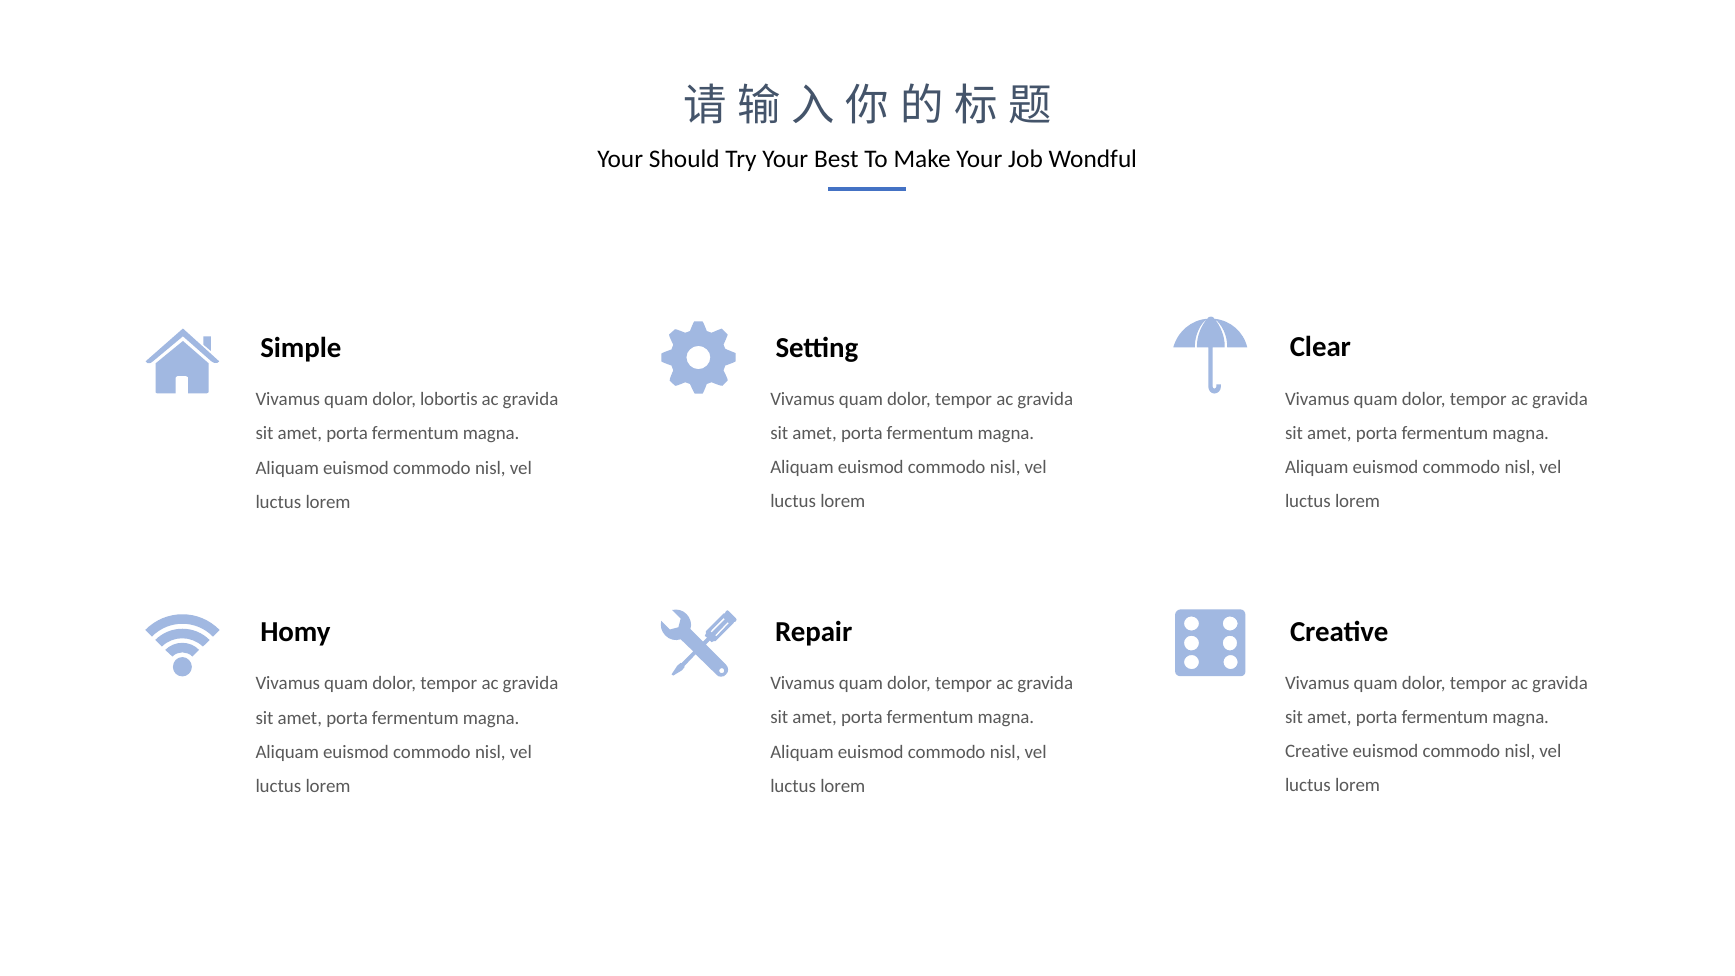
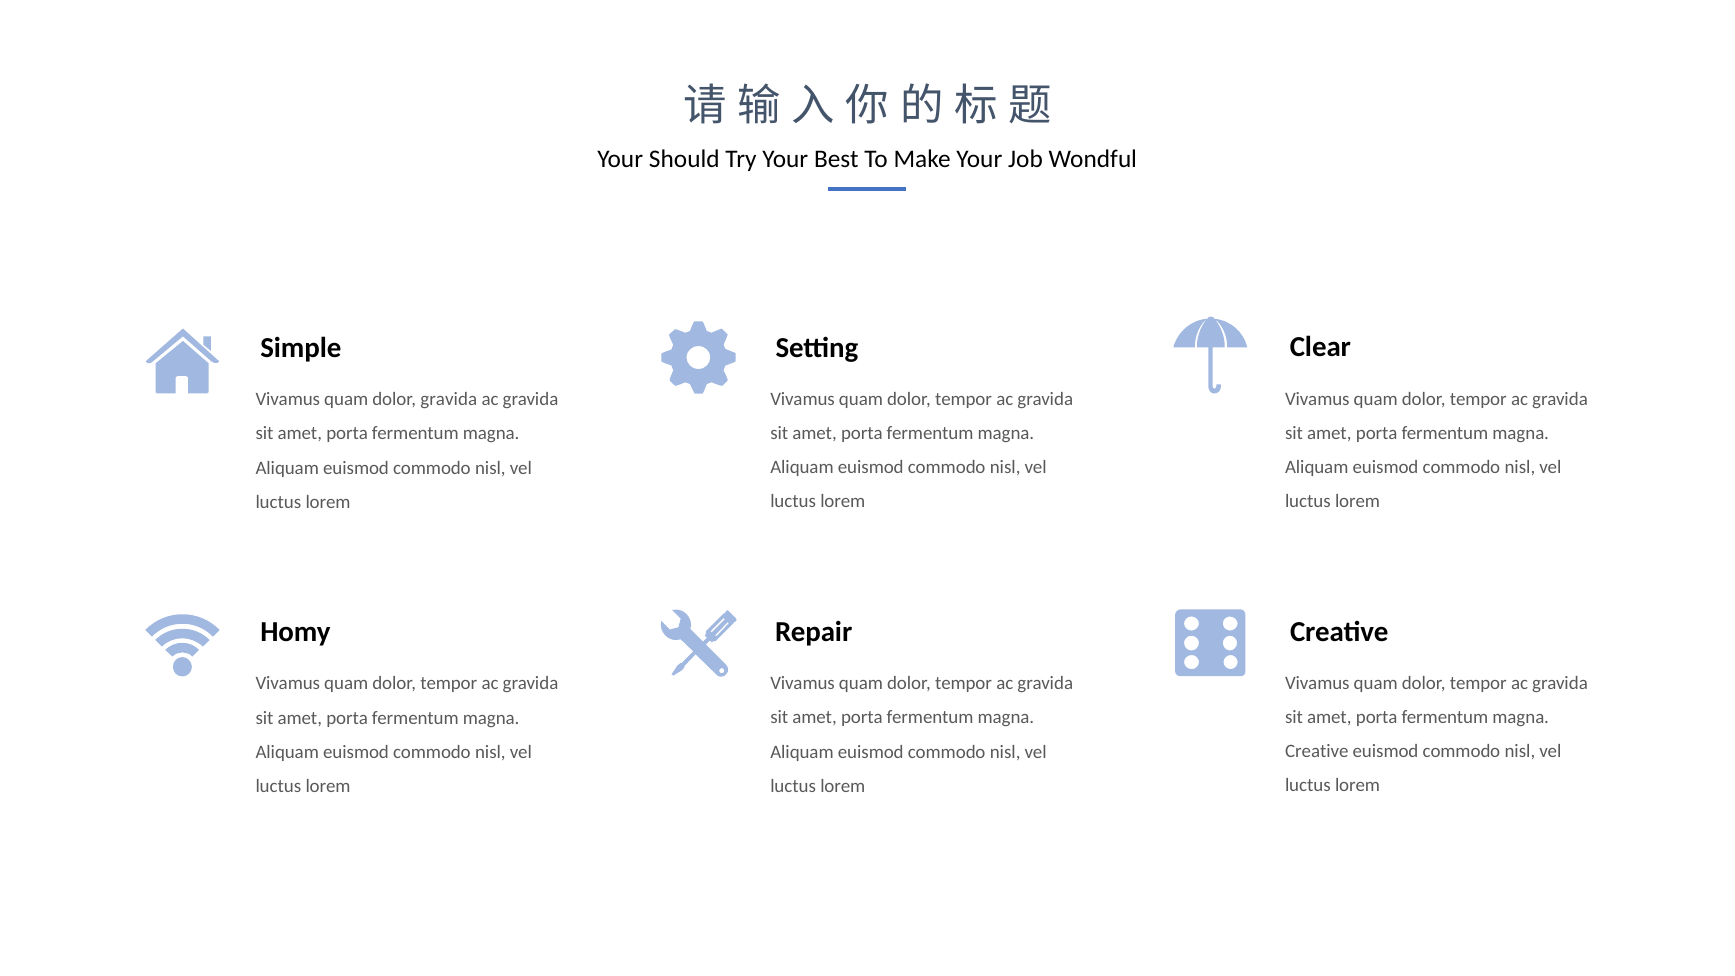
dolor lobortis: lobortis -> gravida (449, 400)
